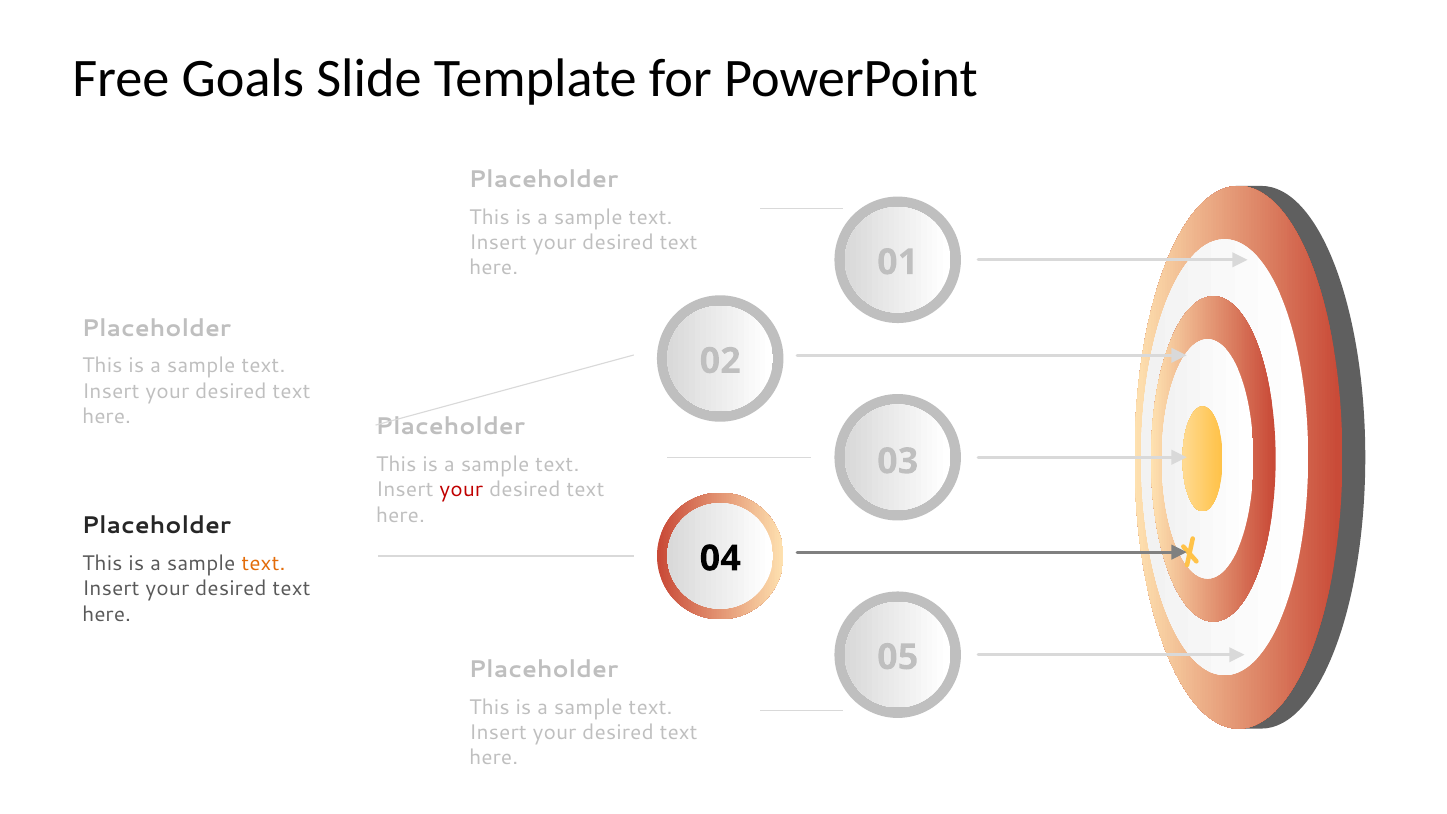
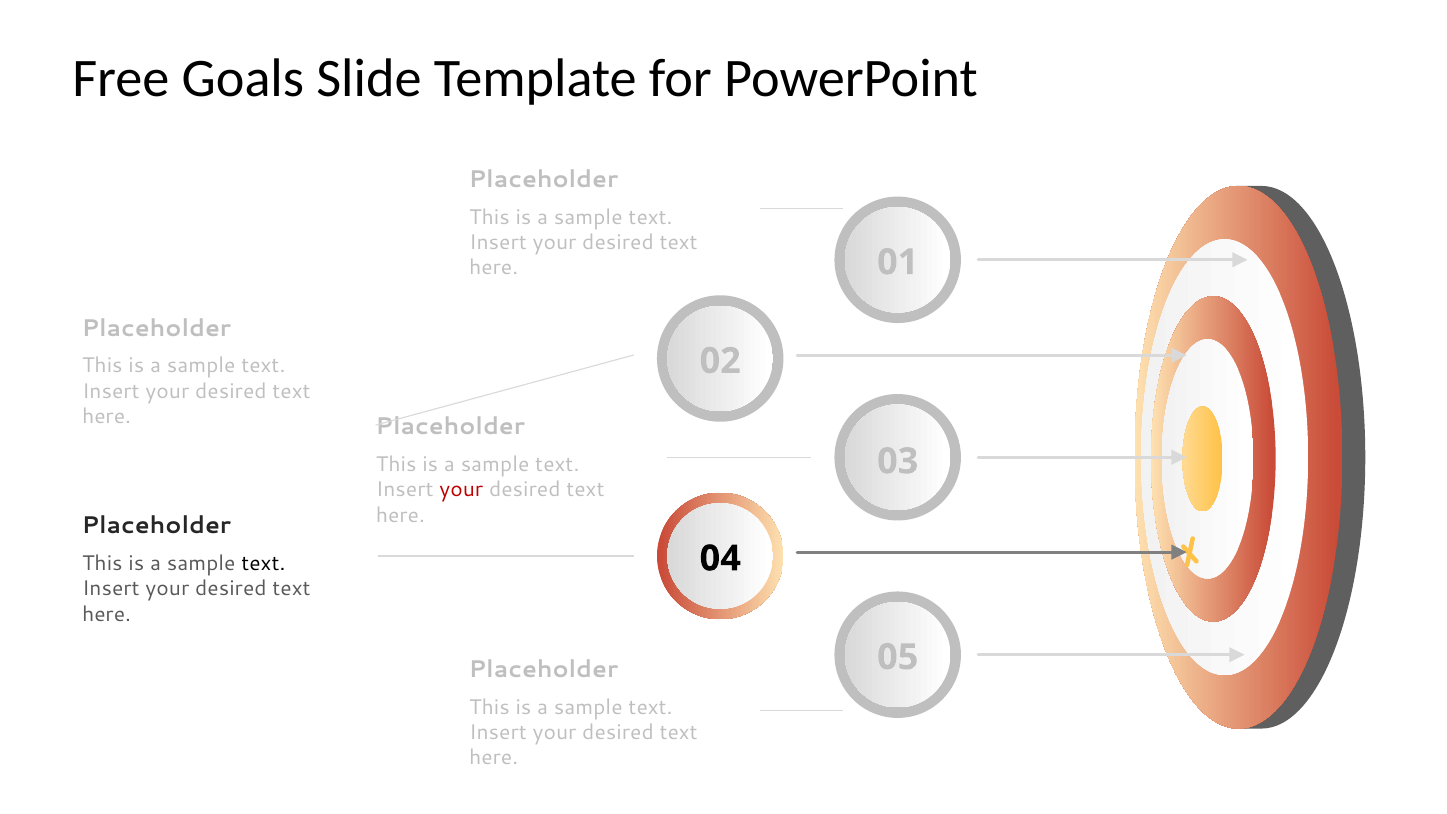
text colour: orange -> black (263, 563)
